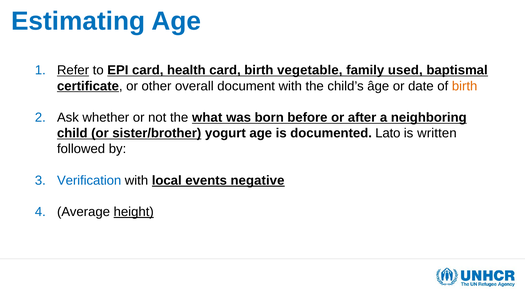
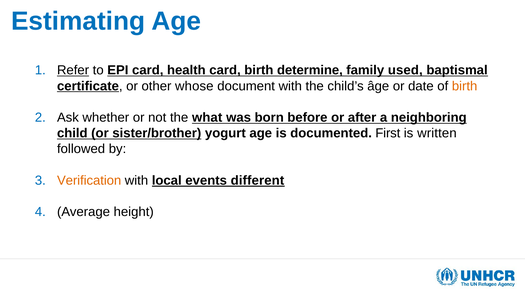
vegetable: vegetable -> determine (310, 70)
overall: overall -> whose (194, 86)
Lato: Lato -> First (388, 133)
Verification colour: blue -> orange (89, 181)
negative: negative -> different (257, 181)
height underline: present -> none (134, 212)
